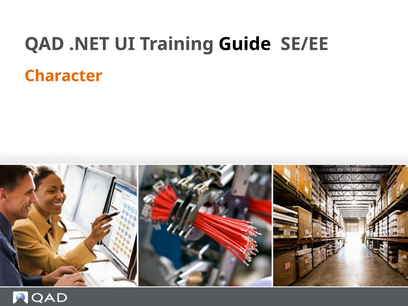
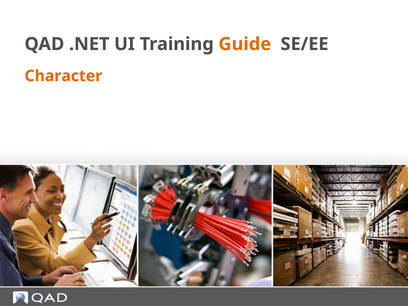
Guide colour: black -> orange (245, 44)
